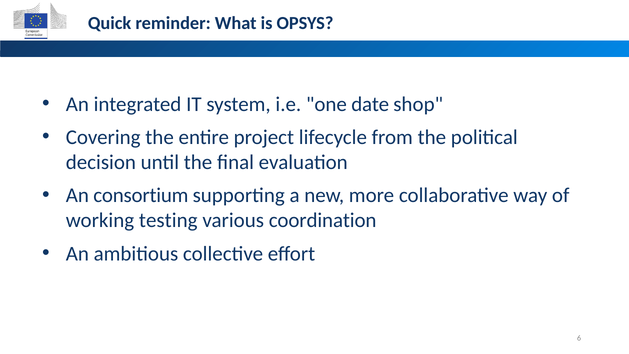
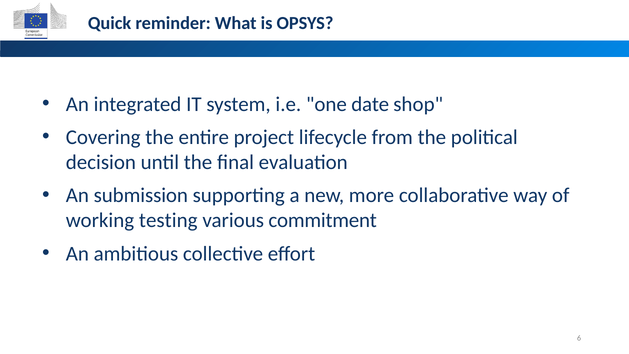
consortium: consortium -> submission (141, 195)
coordination: coordination -> commitment (323, 220)
